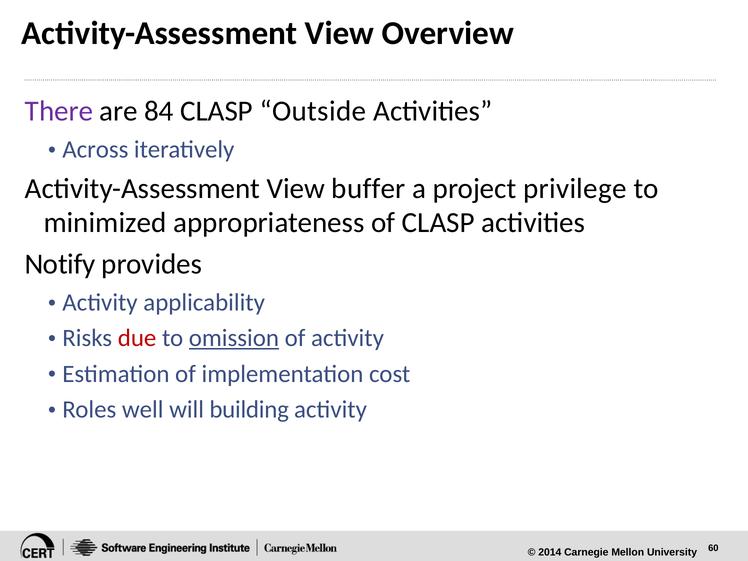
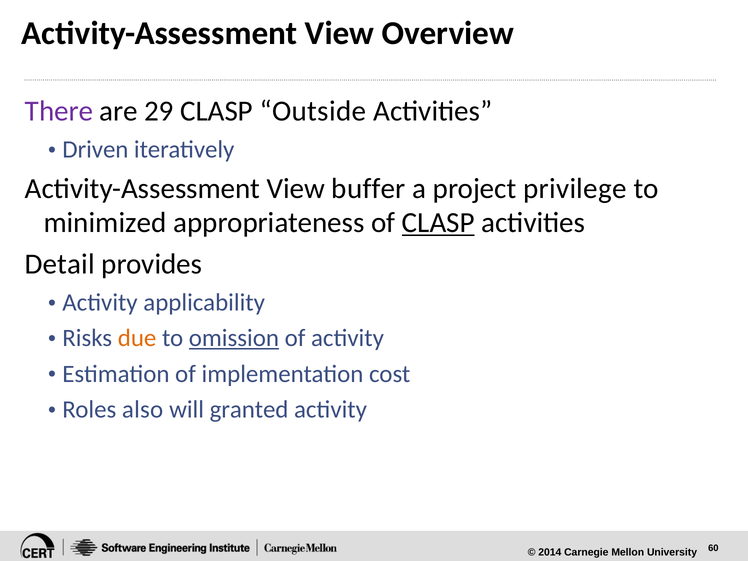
84: 84 -> 29 (159, 111)
Across: Across -> Driven (95, 149)
CLASP underline: none -> present (438, 223)
Notify: Notify -> Detail (60, 264)
due colour: red -> orange (137, 338)
well: well -> also (143, 409)
building: building -> granted (249, 409)
